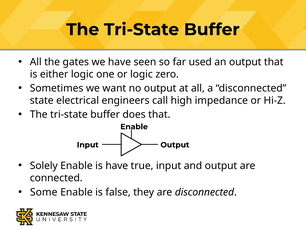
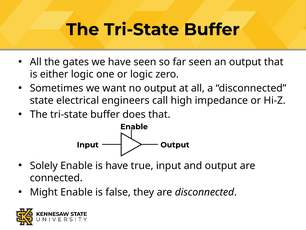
far used: used -> seen (200, 62)
Some: Some -> Might (44, 192)
